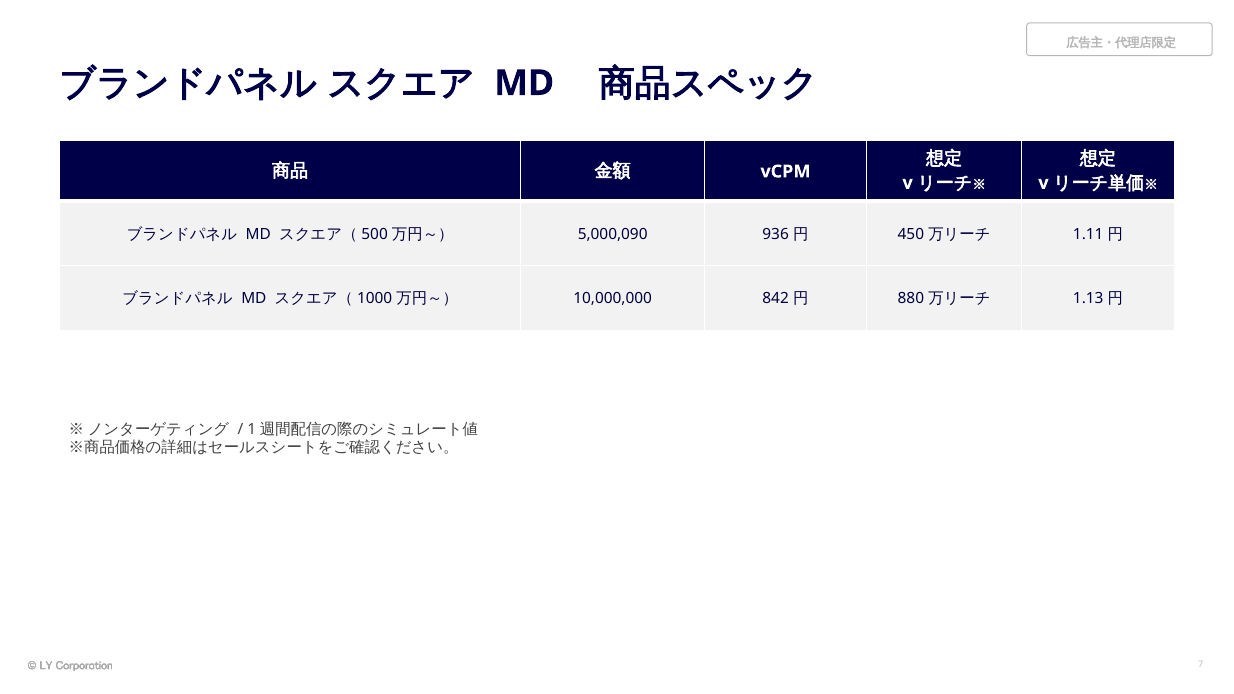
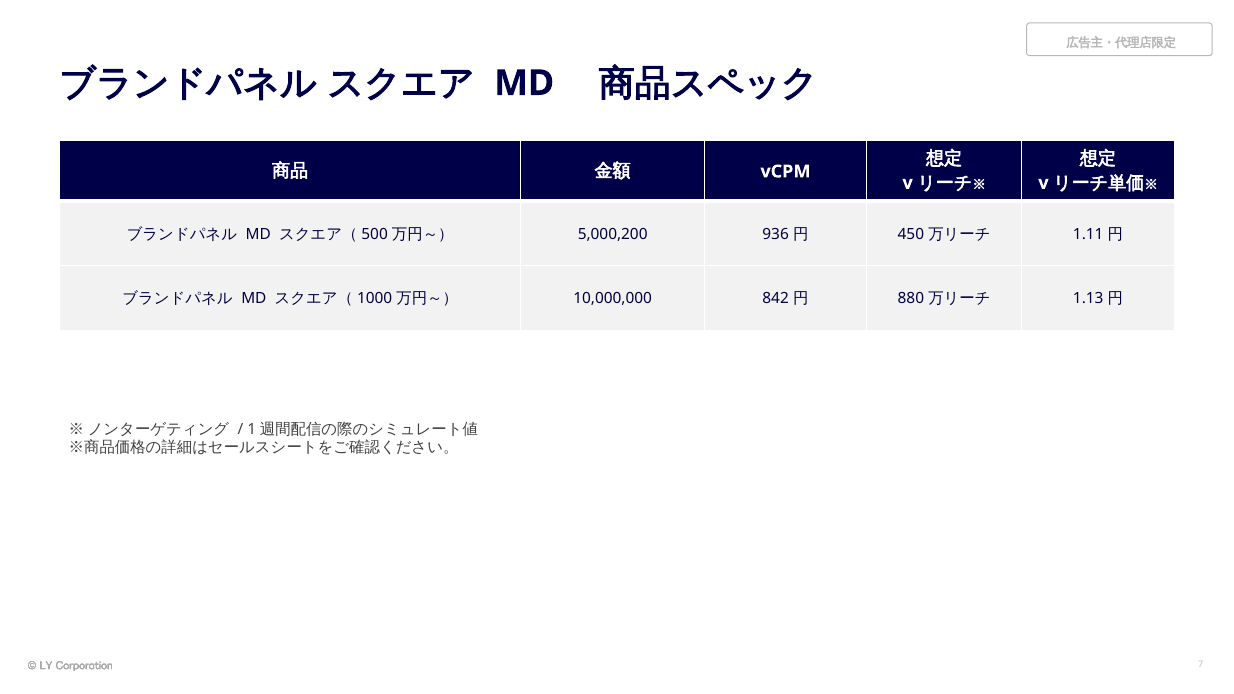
5,000,090: 5,000,090 -> 5,000,200 (613, 234)
